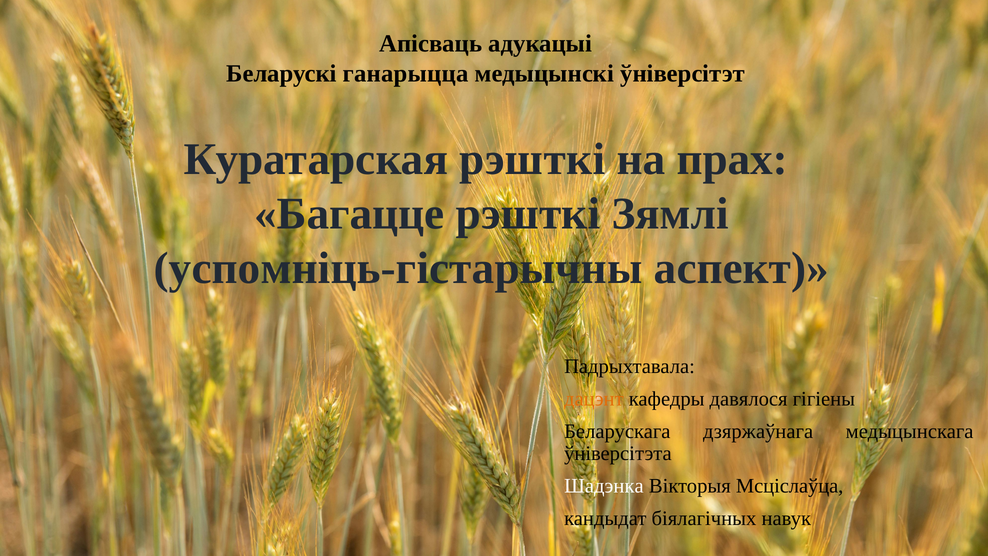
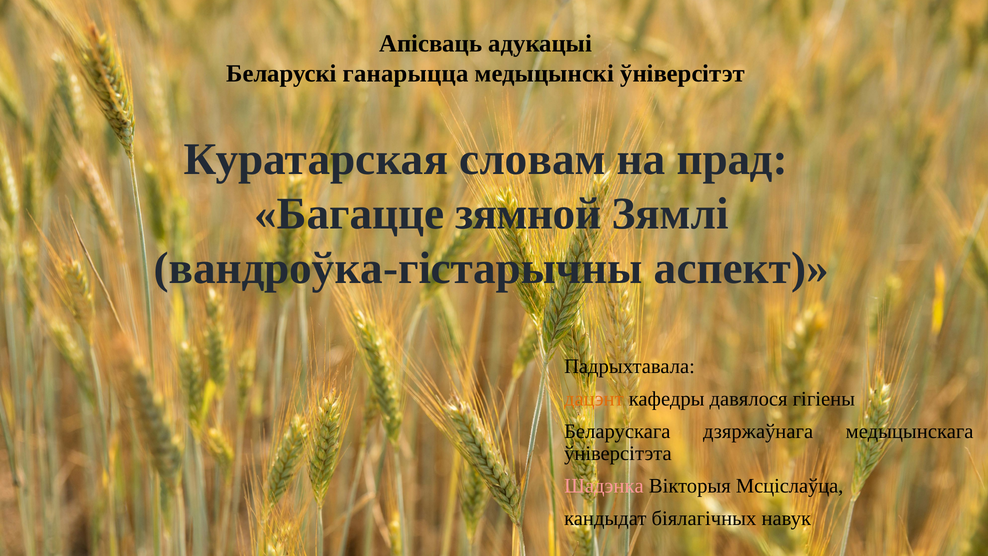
Куратарская рэшткі: рэшткі -> словам (532, 159)
прах: прах -> прад (732, 159)
Багацце рэшткі: рэшткі -> зямной (528, 214)
успомніць-гістарычны: успомніць-гістарычны -> вандроўка-гістарычны (398, 268)
Шадэнка colour: white -> pink (604, 486)
